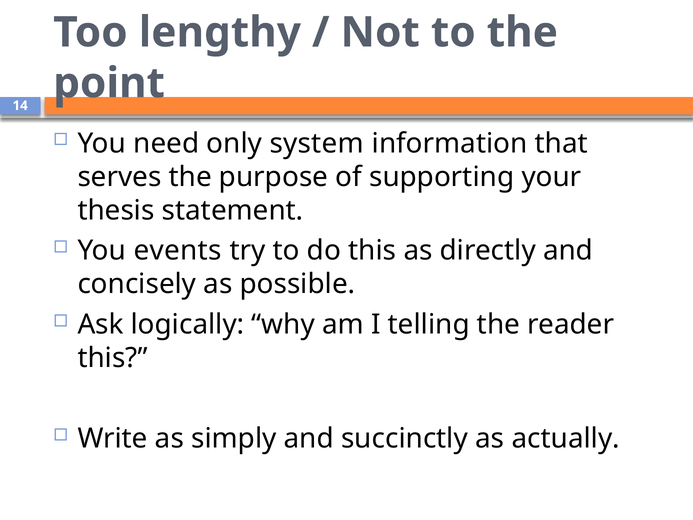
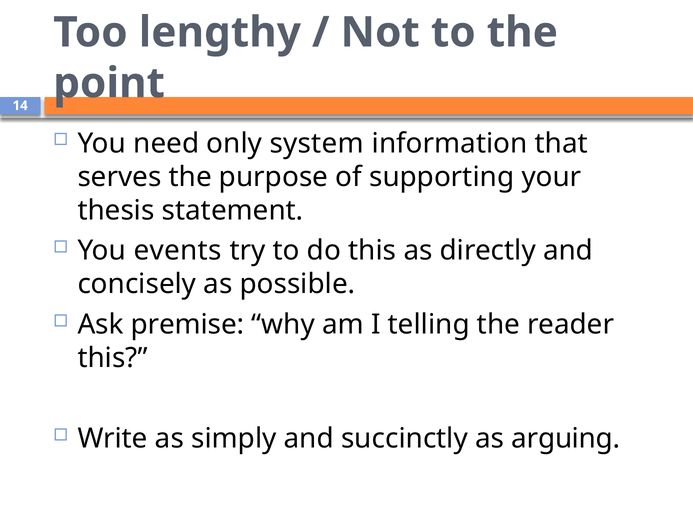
logically: logically -> premise (188, 324)
actually: actually -> arguing (566, 438)
